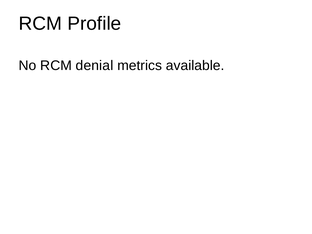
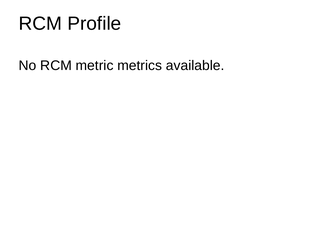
denial: denial -> metric (95, 65)
